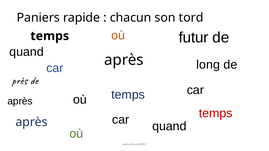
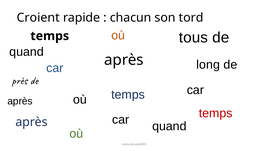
Paniers: Paniers -> Croient (38, 18)
futur: futur -> tous (193, 38)
